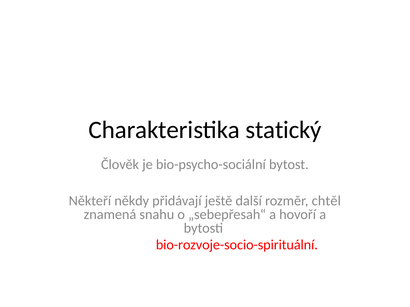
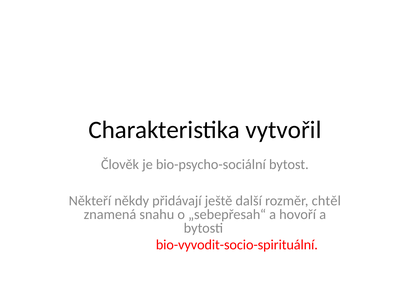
statický: statický -> vytvořil (283, 130)
bio-rozvoje-socio-spirituální: bio-rozvoje-socio-spirituální -> bio-vyvodit-socio-spirituální (237, 245)
